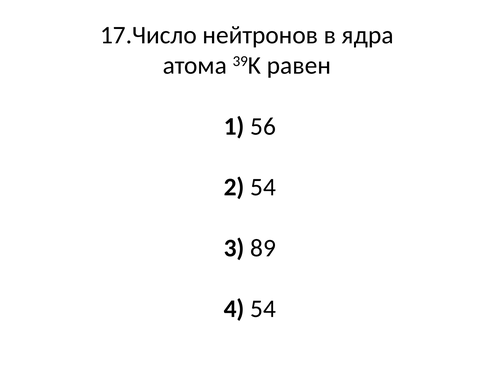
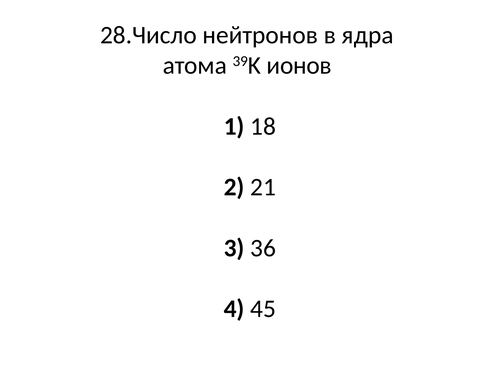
17.Число: 17.Число -> 28.Число (148, 35)
равен: равен -> ионов (299, 66)
56: 56 -> 18 (263, 126)
2 54: 54 -> 21 (263, 187)
89: 89 -> 36 (263, 248)
4 54: 54 -> 45 (263, 309)
